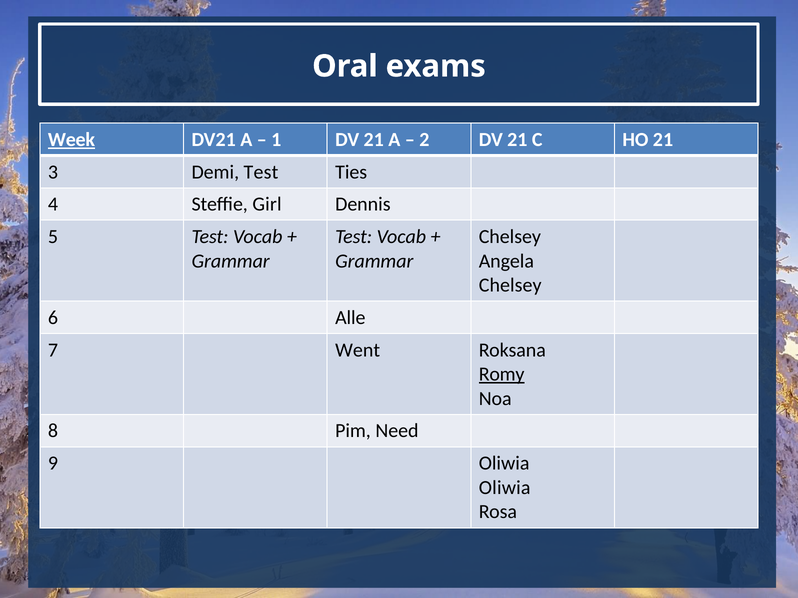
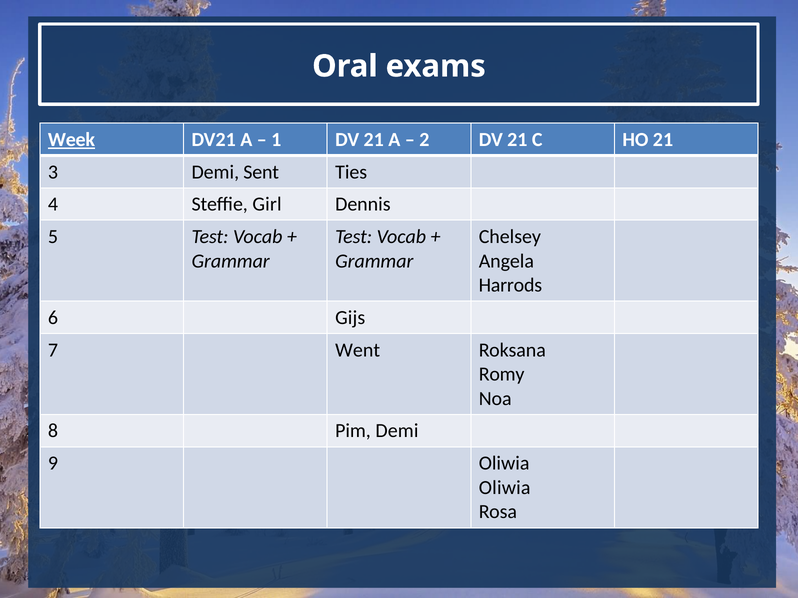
Demi Test: Test -> Sent (261, 172)
Chelsey: Chelsey -> Harrods (510, 286)
Alle: Alle -> Gijs (350, 318)
Romy underline: present -> none (502, 375)
Pim Need: Need -> Demi (397, 431)
